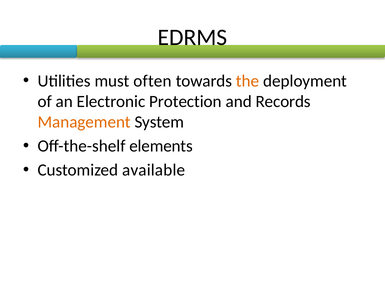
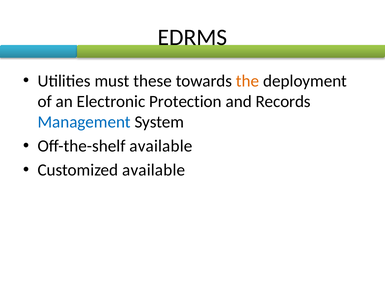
often: often -> these (153, 81)
Management colour: orange -> blue (84, 122)
Off-the-shelf elements: elements -> available (161, 146)
